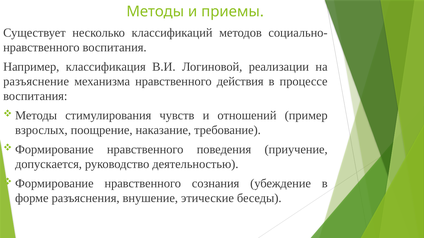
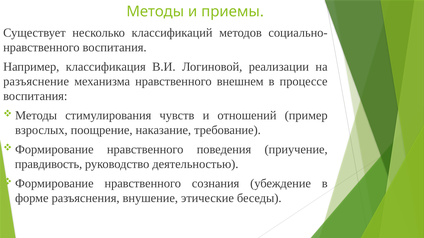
действия: действия -> внешнем (240, 82)
допускается: допускается -> правдивость (49, 165)
